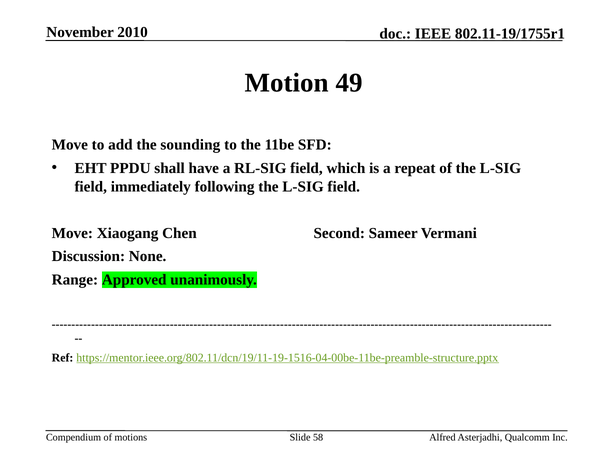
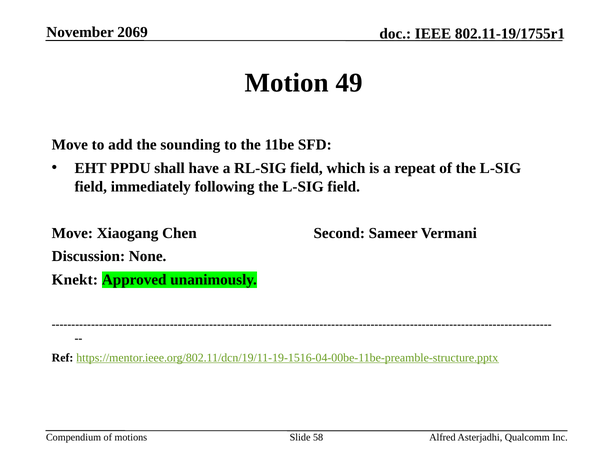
2010: 2010 -> 2069 (133, 32)
Range: Range -> Knekt (75, 280)
